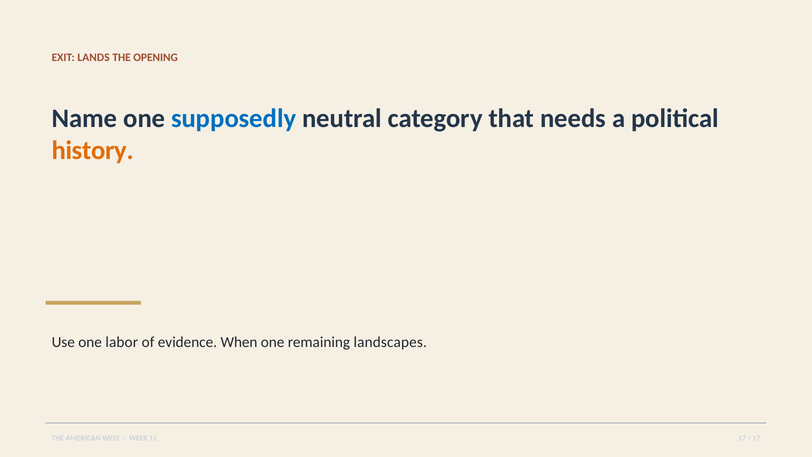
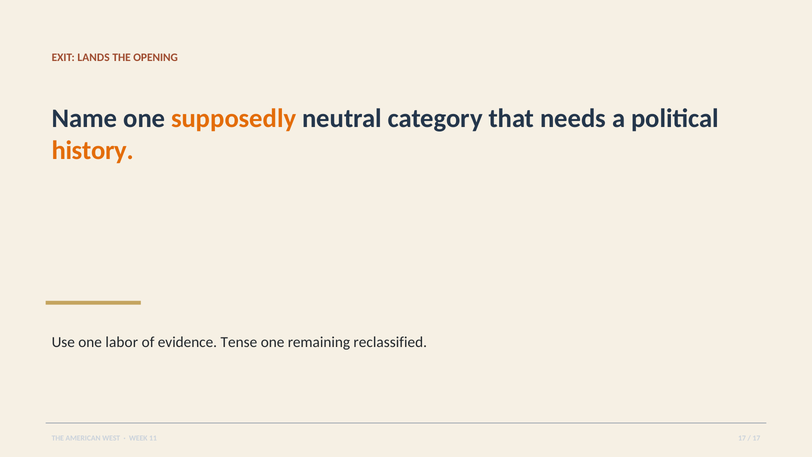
supposedly colour: blue -> orange (234, 119)
When: When -> Tense (239, 342)
landscapes: landscapes -> reclassified (390, 342)
